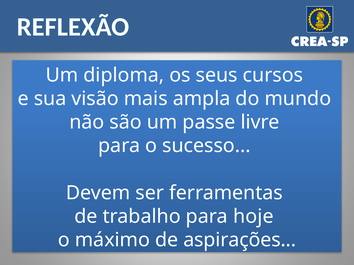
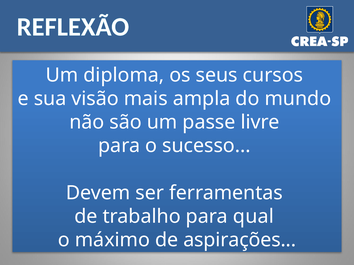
hoje: hoje -> qual (253, 217)
